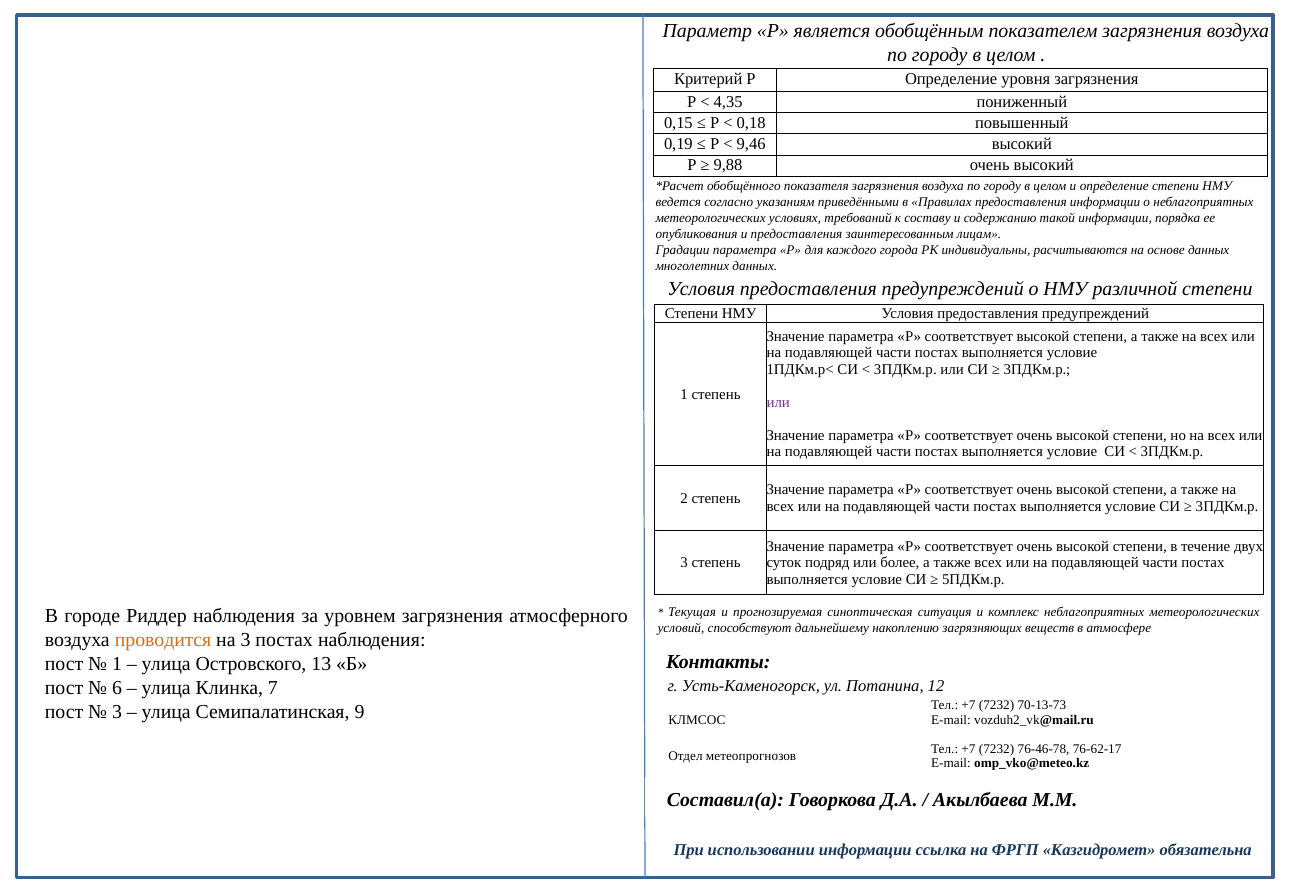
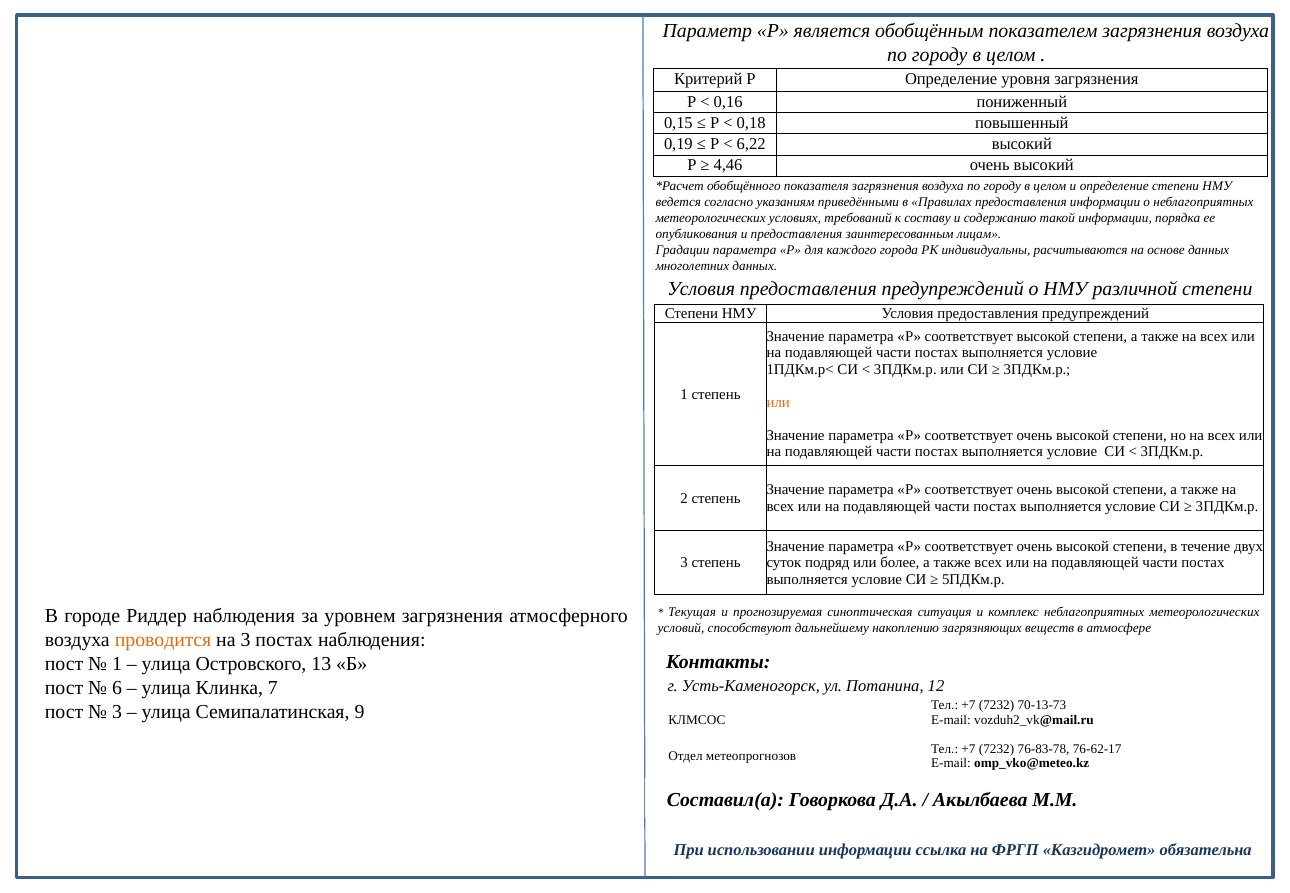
4,35: 4,35 -> 0,16 (728, 102)
9,46: 9,46 -> 6,22 (751, 144)
9,88: 9,88 -> 4,46 (728, 165)
или colour: purple -> orange (778, 402)
76-46-78: 76-46-78 -> 76-83-78 (1044, 749)
